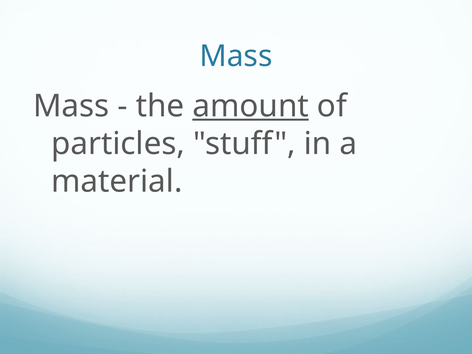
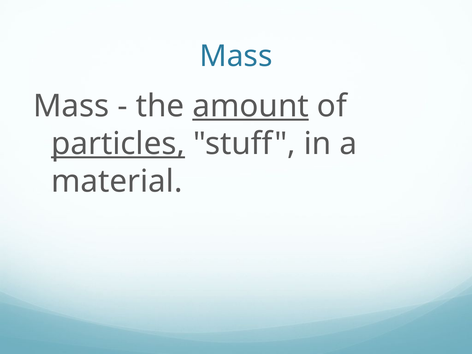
particles underline: none -> present (118, 144)
